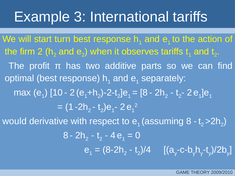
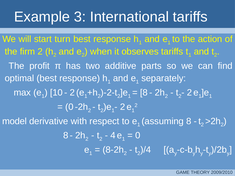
1: 1 -> 0 (69, 107)
would: would -> model (15, 121)
